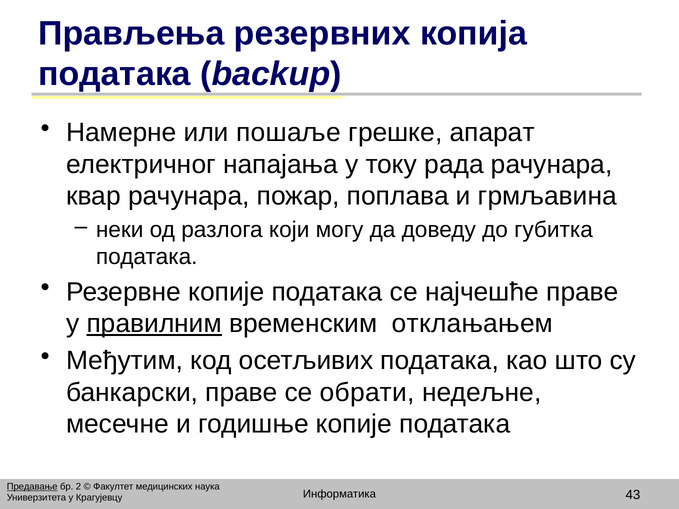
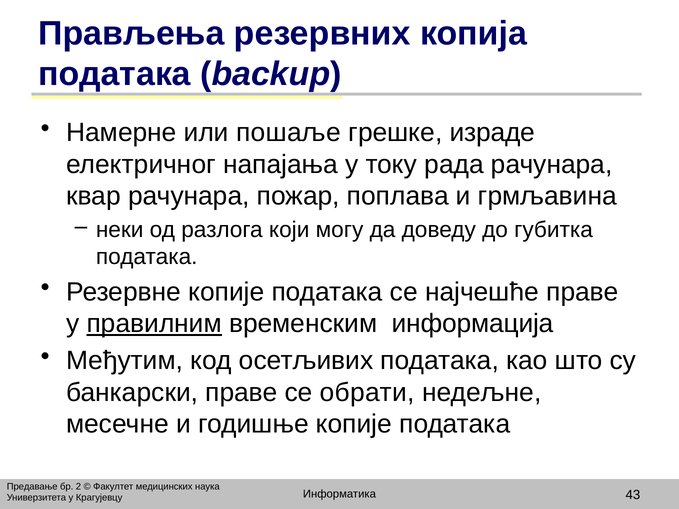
апарат: апарат -> израде (492, 133)
отклањањем: отклањањем -> информација (473, 324)
Предавање underline: present -> none (32, 487)
